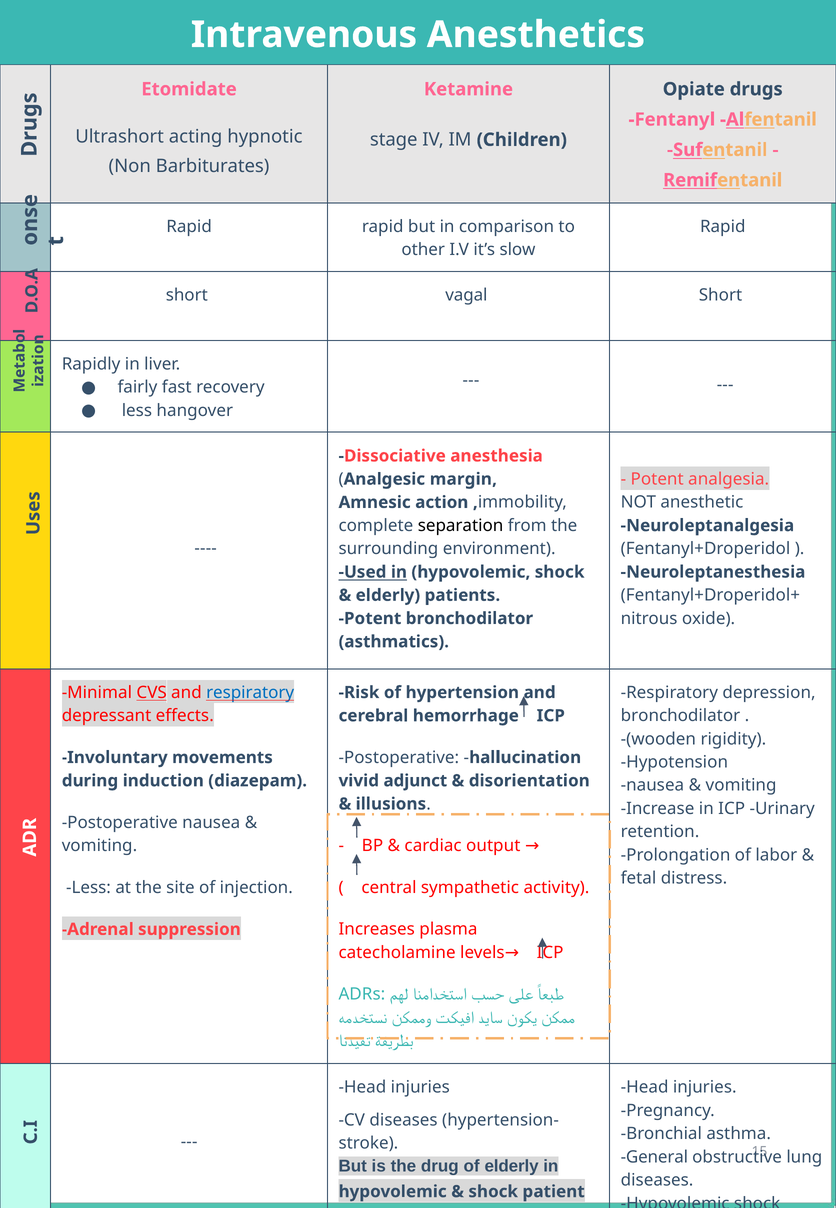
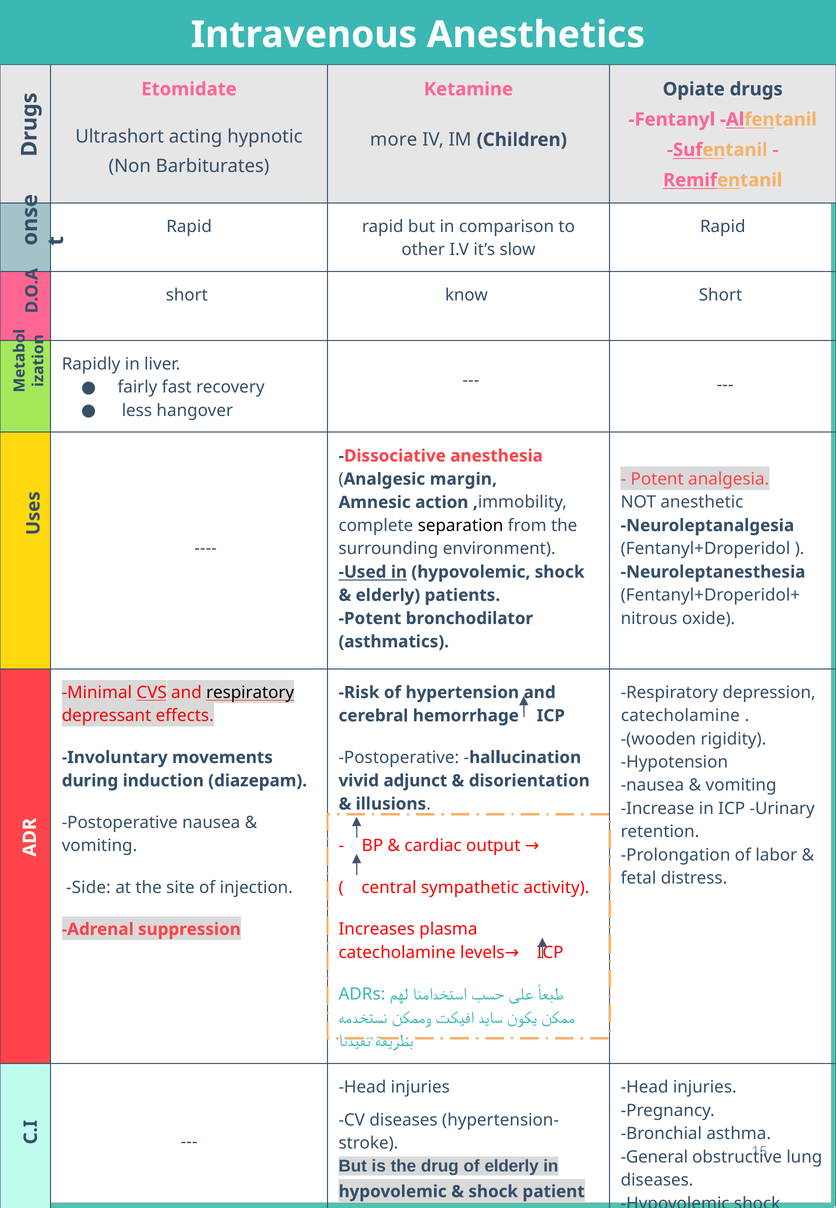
stage: stage -> more (394, 140)
vagal: vagal -> know (466, 295)
respiratory colour: blue -> black (250, 692)
bronchodilator: bronchodilator -> catecholamine (680, 715)
Less: Less -> Side (88, 887)
